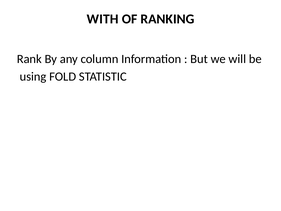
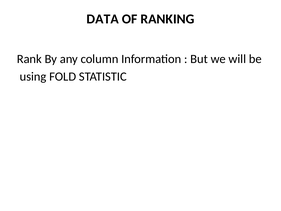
WITH: WITH -> DATA (103, 19)
